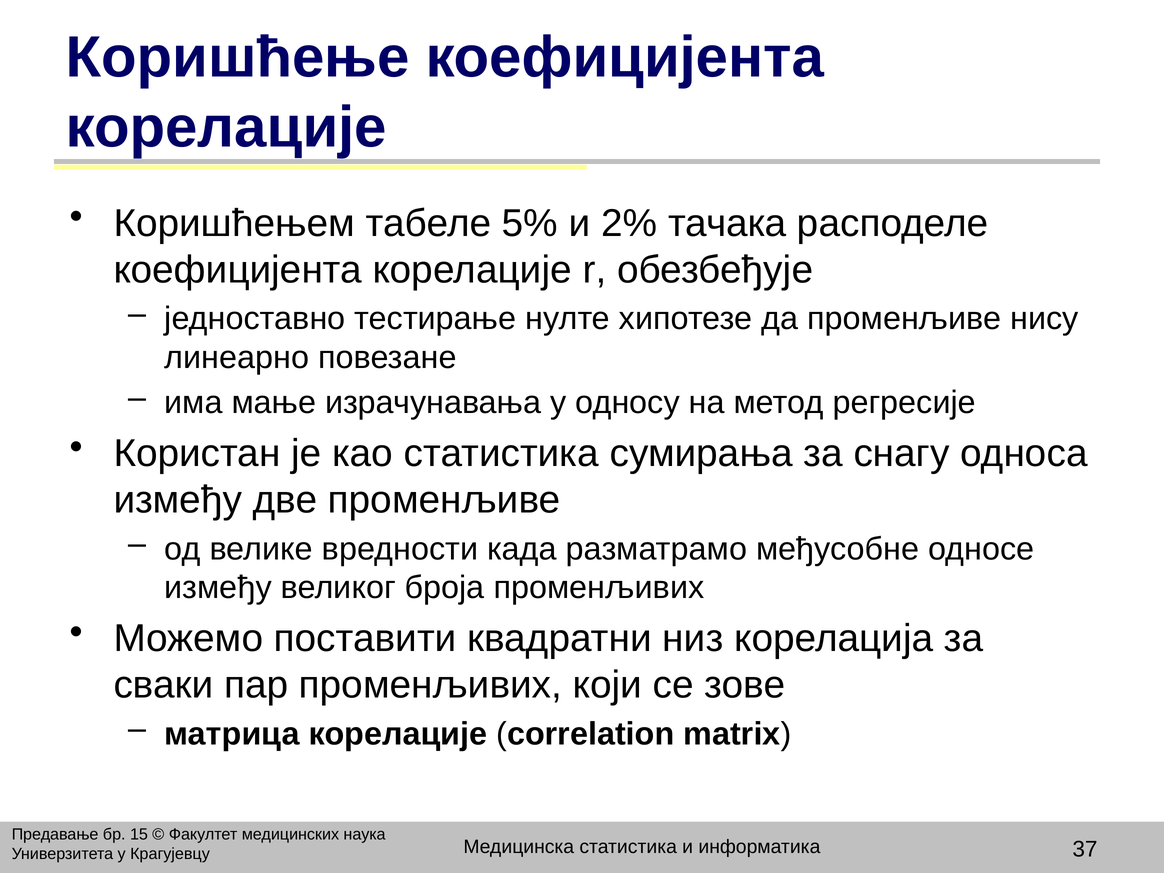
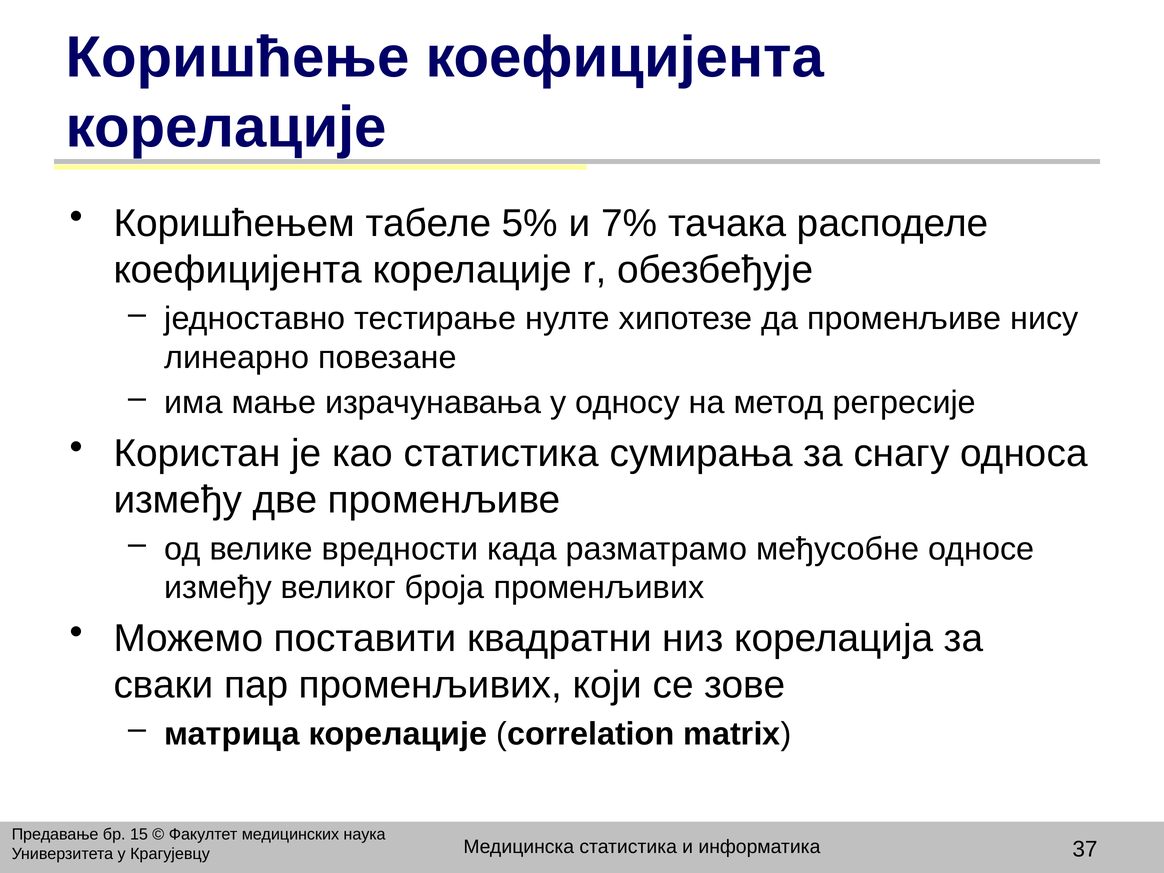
2%: 2% -> 7% (629, 223)
